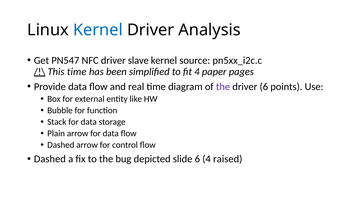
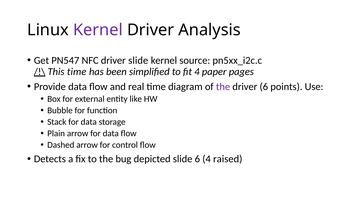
Kernel colour: blue -> purple (98, 30)
driver slave: slave -> slide (138, 60)
Dashed: Dashed -> Detects (50, 159)
